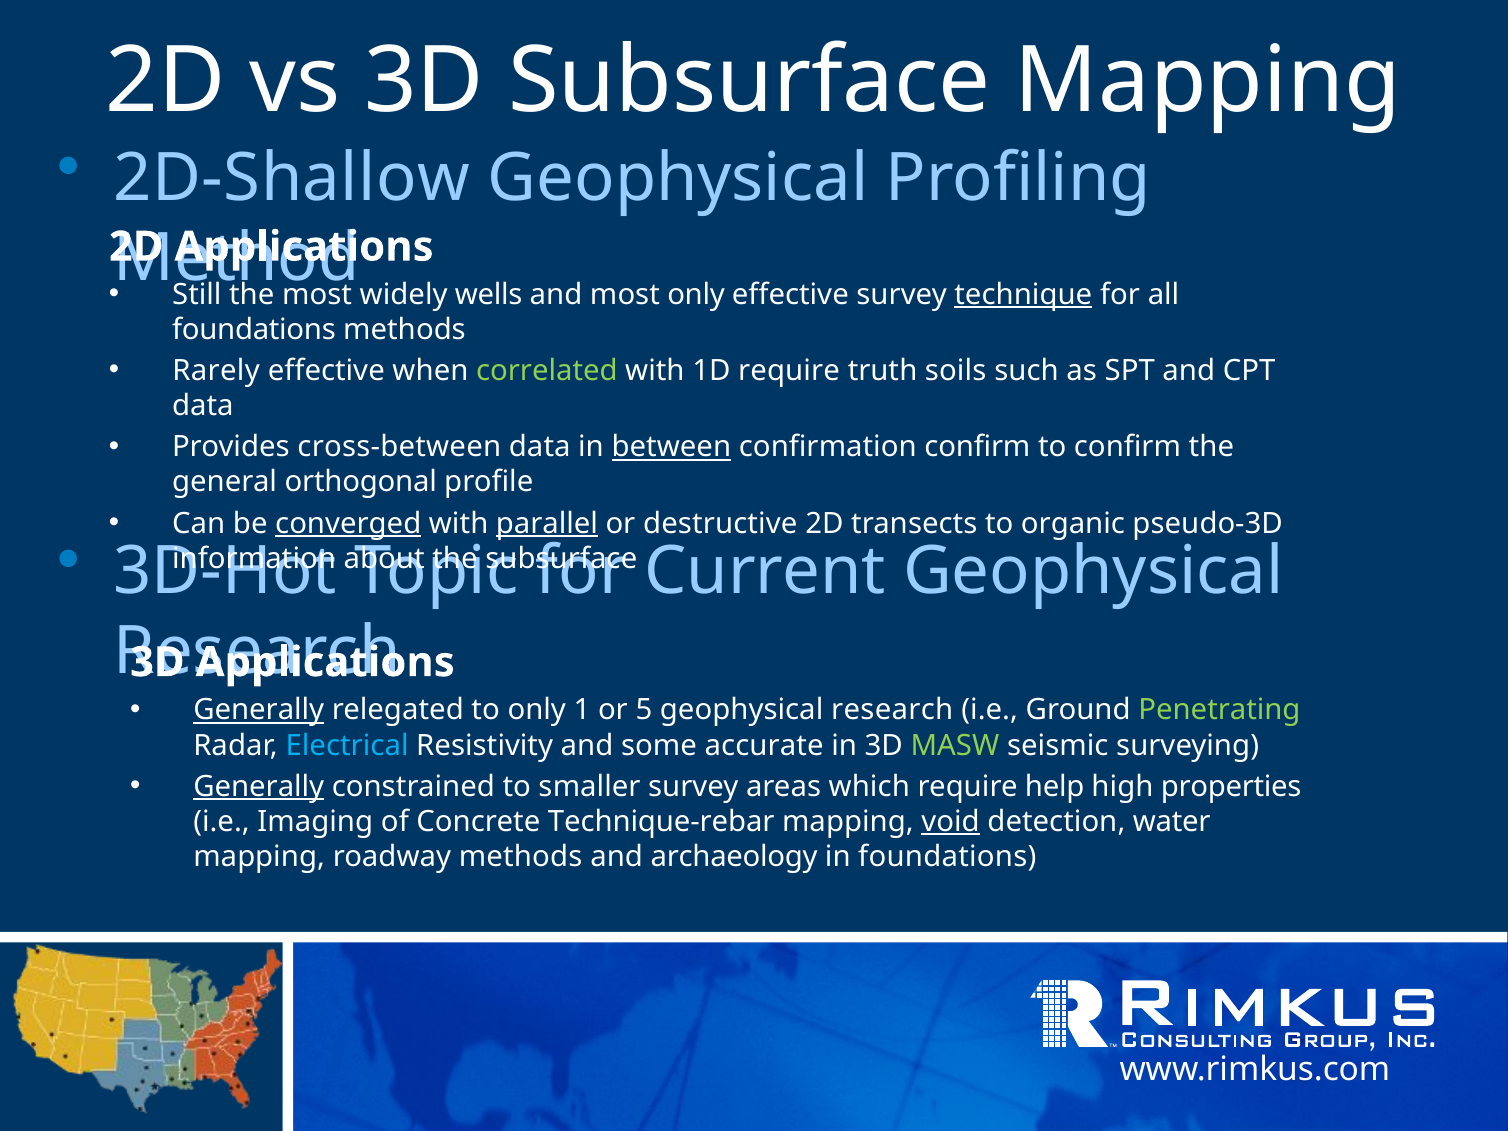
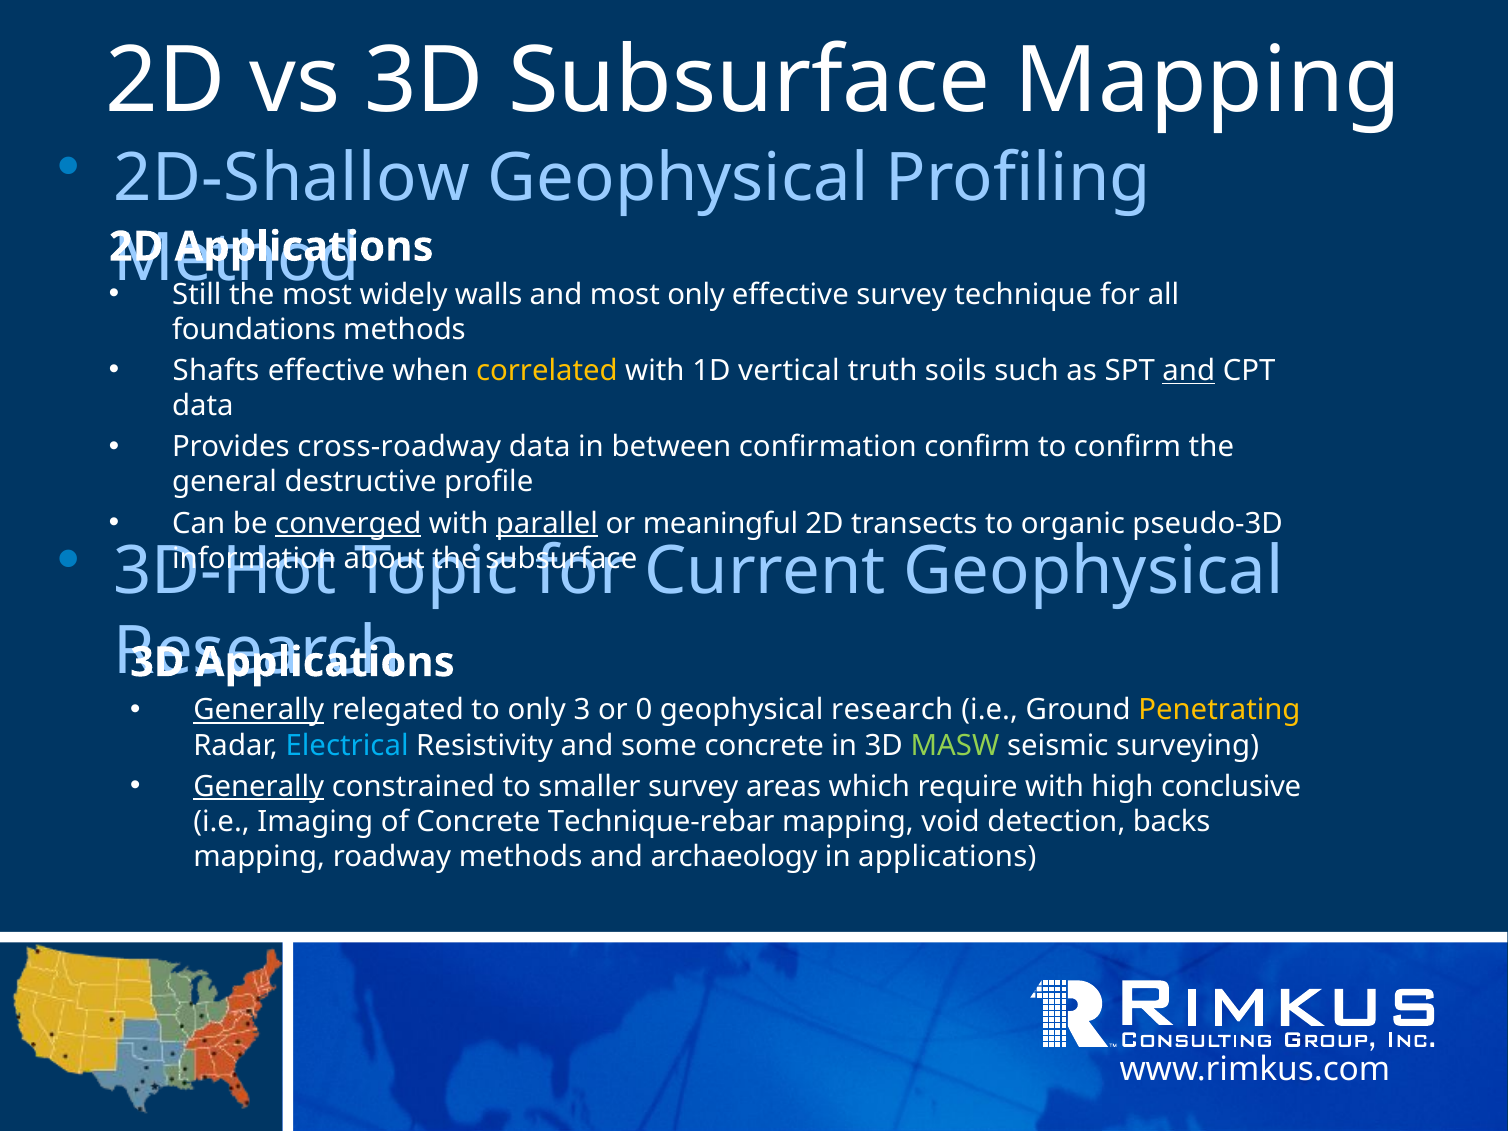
wells: wells -> walls (489, 295)
technique underline: present -> none (1023, 295)
Rarely: Rarely -> Shafts (216, 371)
correlated colour: light green -> yellow (547, 371)
1D require: require -> vertical (789, 371)
and underline: none -> present (1189, 371)
cross-between: cross-between -> cross-roadway (399, 447)
between underline: present -> none (671, 447)
orthogonal: orthogonal -> destructive (361, 482)
destructive: destructive -> meaningful (720, 523)
1: 1 -> 3 (582, 710)
5: 5 -> 0 (644, 710)
Penetrating colour: light green -> yellow (1219, 710)
some accurate: accurate -> concrete (764, 745)
require help: help -> with (1055, 786)
properties: properties -> conclusive (1231, 786)
void underline: present -> none (951, 822)
water: water -> backs (1172, 822)
in foundations: foundations -> applications (947, 857)
